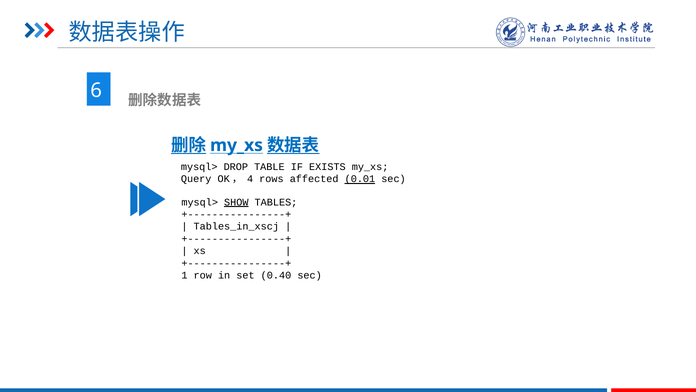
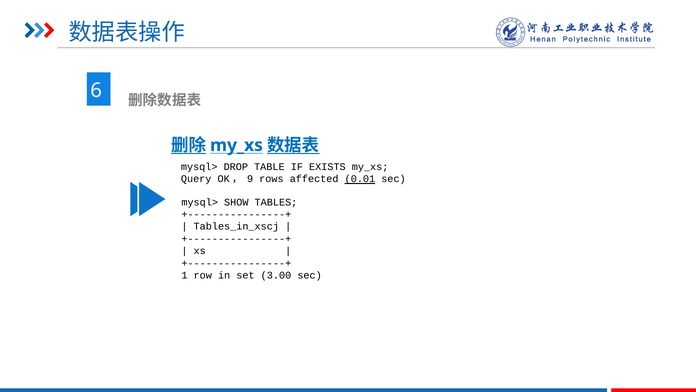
4: 4 -> 9 (250, 179)
SHOW underline: present -> none (236, 202)
0.40: 0.40 -> 3.00 (276, 275)
